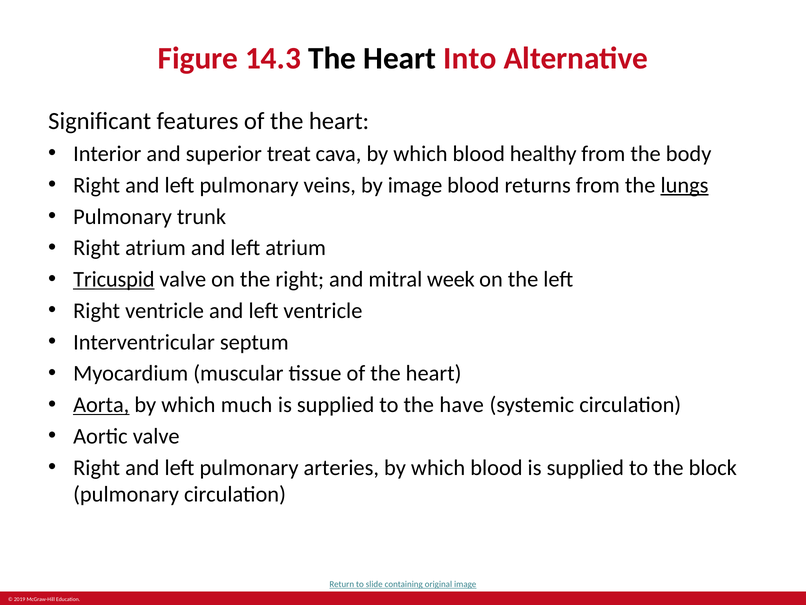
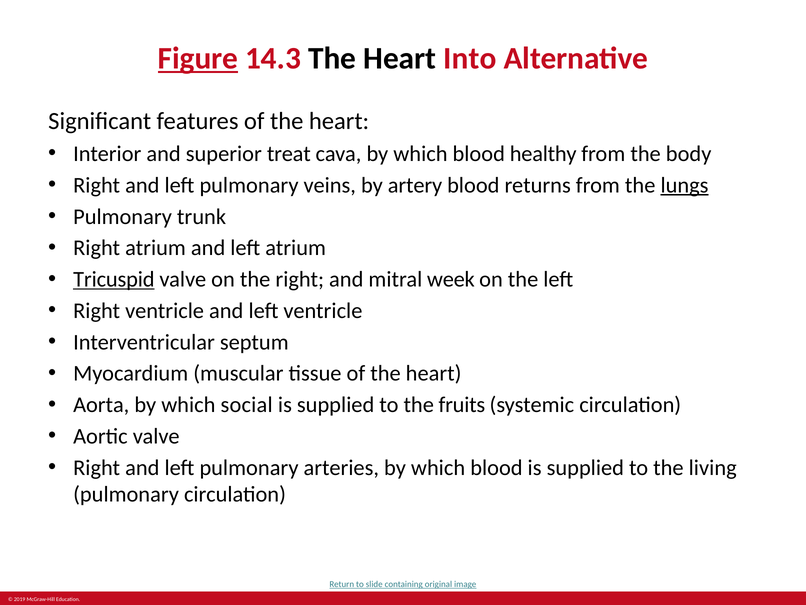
Figure underline: none -> present (198, 59)
by image: image -> artery (415, 185)
Aorta underline: present -> none (101, 405)
much: much -> social (247, 405)
have: have -> fruits (462, 405)
block: block -> living (713, 467)
